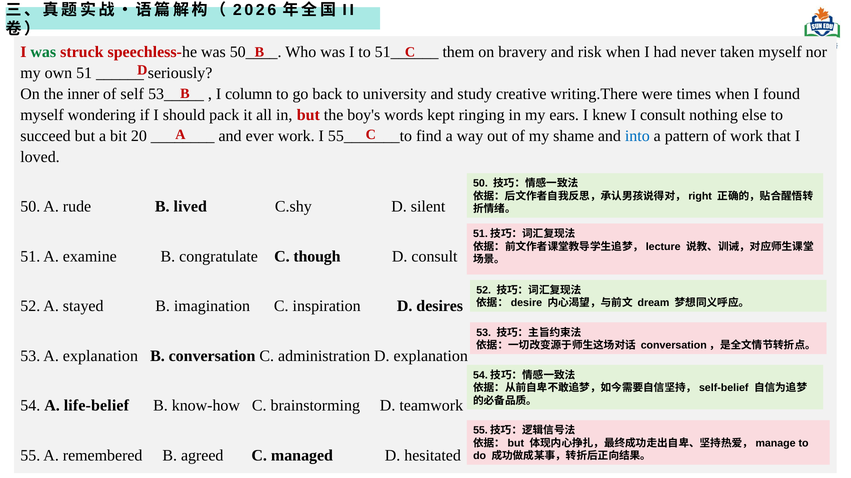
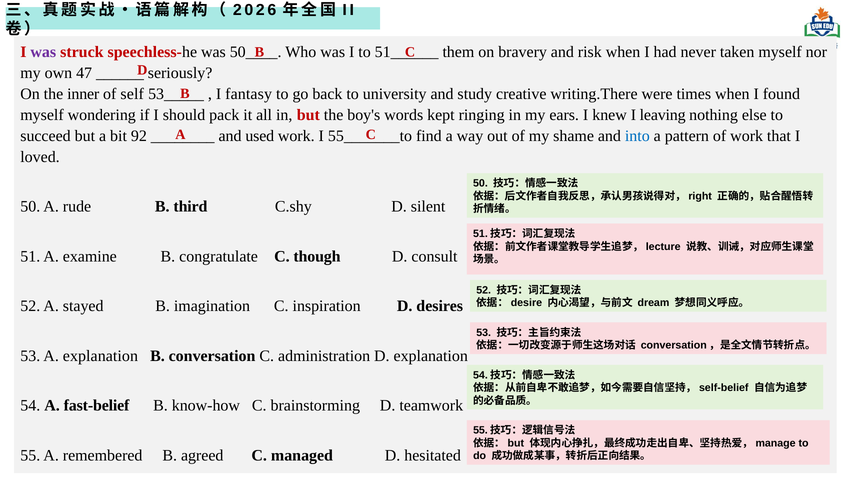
was colour: green -> purple (43, 52)
own 51: 51 -> 47 (84, 73)
column: column -> fantasy (249, 94)
I consult: consult -> leaving (663, 115)
20: 20 -> 92 (139, 136)
ever: ever -> used (260, 136)
lived: lived -> third (190, 207)
life-belief: life-belief -> fast-belief (97, 406)
